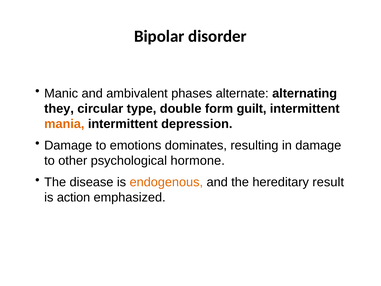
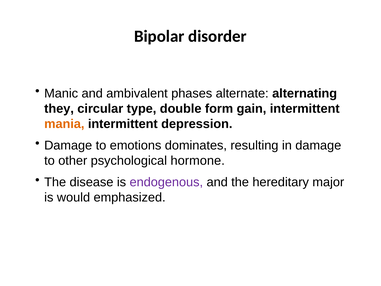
guilt: guilt -> gain (251, 108)
endogenous colour: orange -> purple (166, 182)
result: result -> major (328, 182)
action: action -> would (73, 197)
